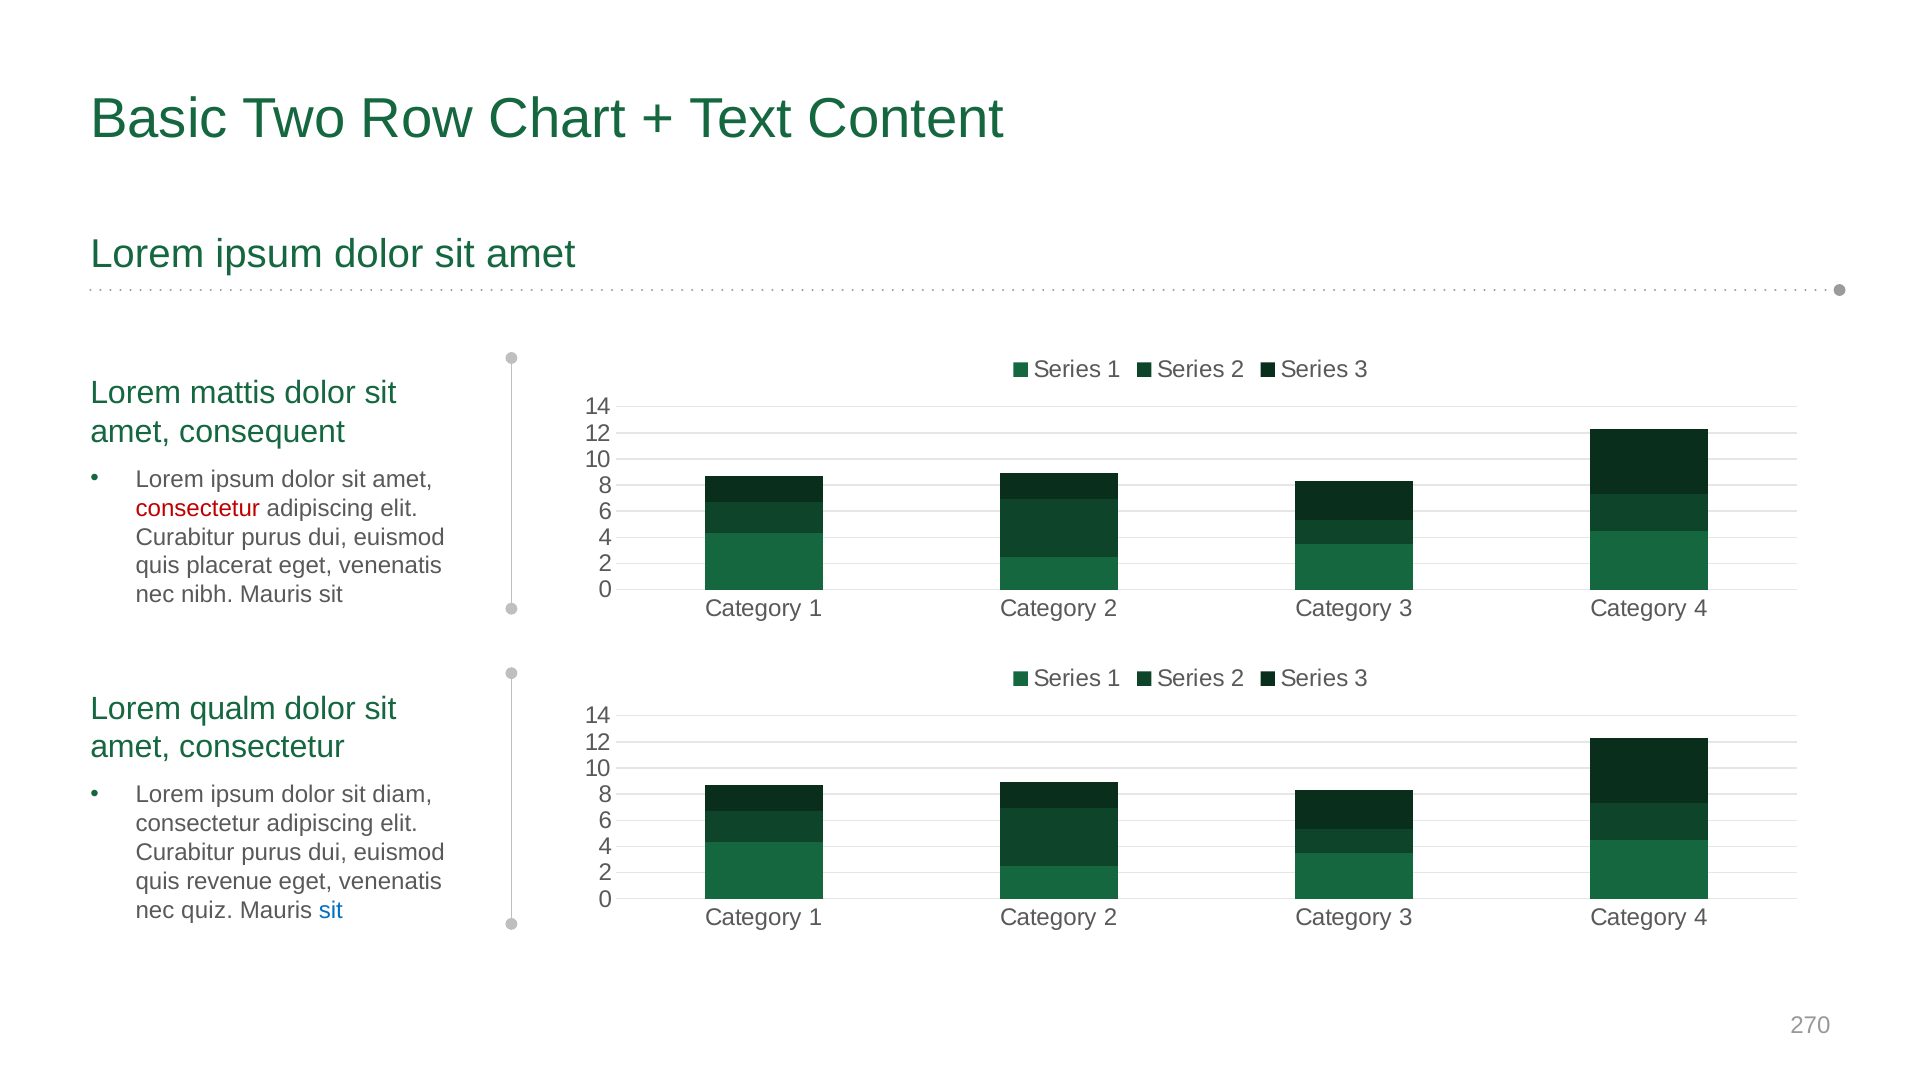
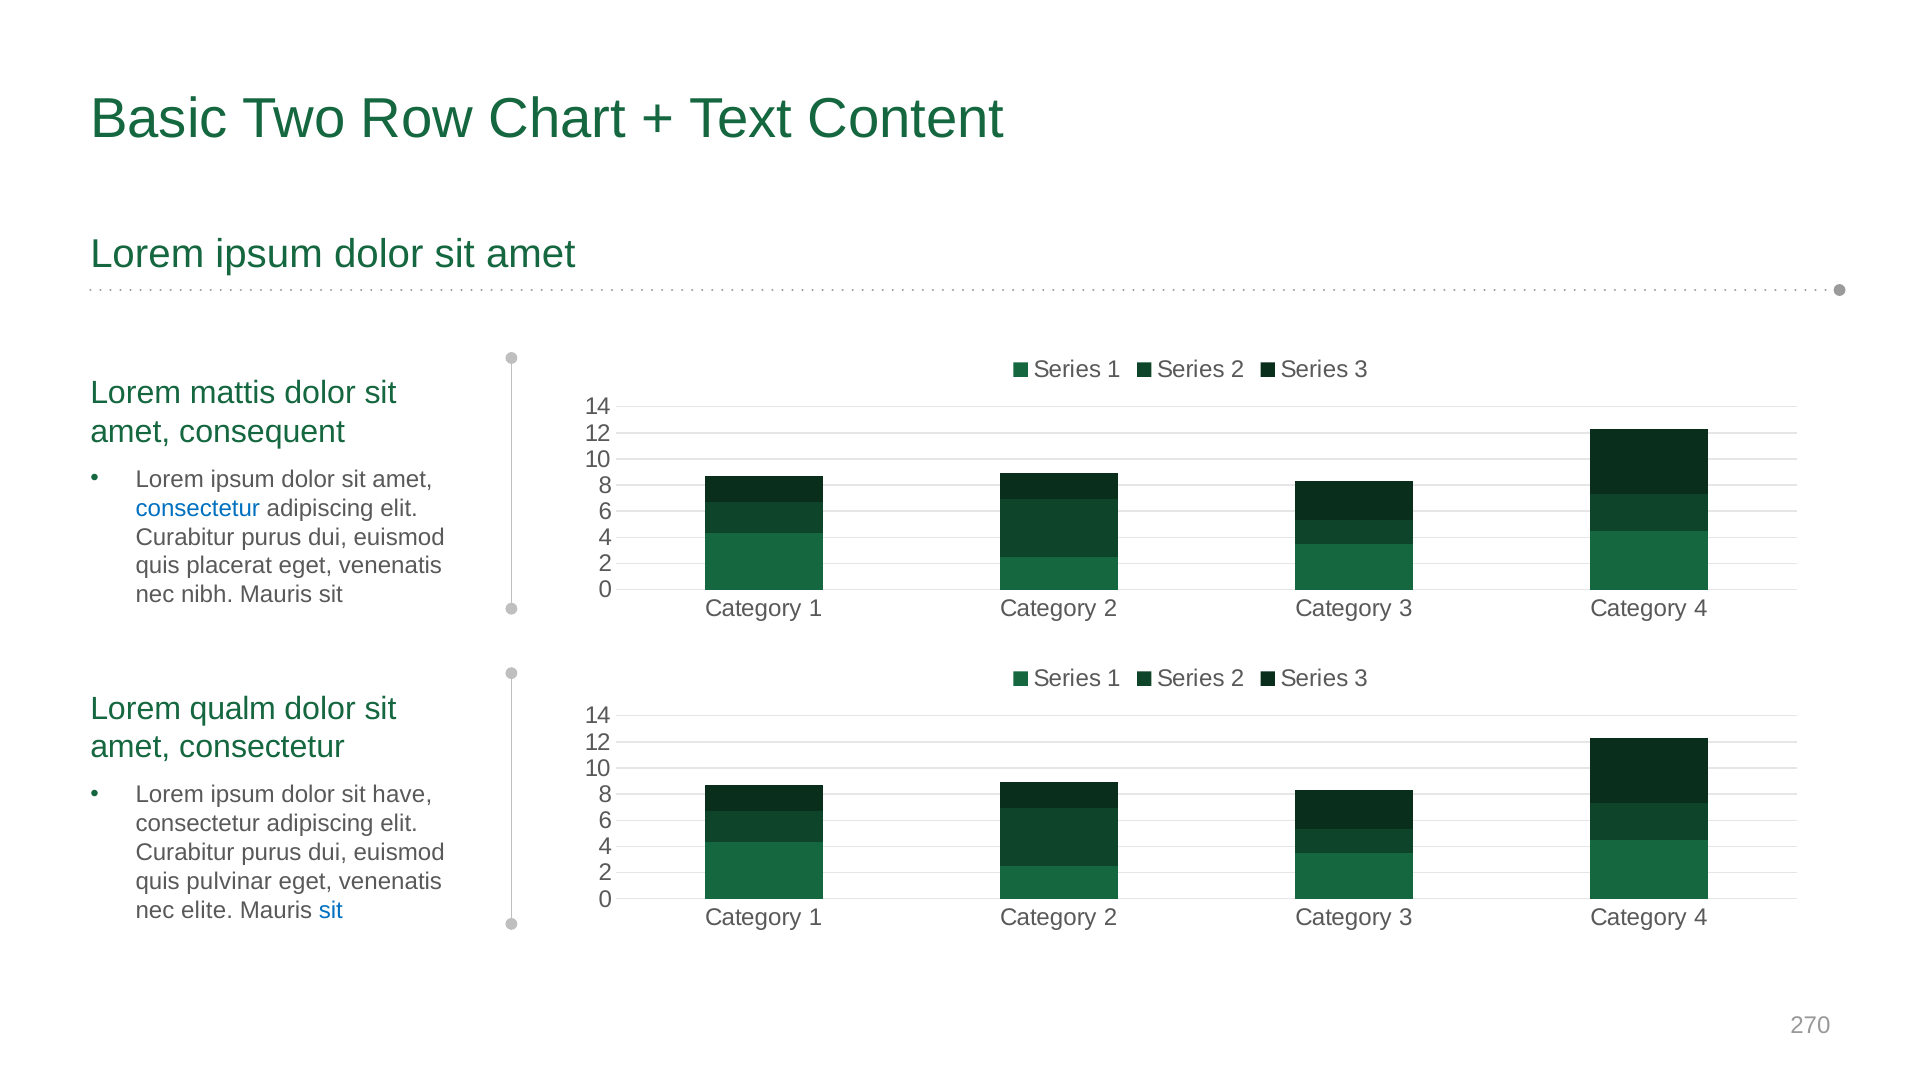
consectetur colour: red -> blue (198, 508)
diam: diam -> have (402, 795)
revenue: revenue -> pulvinar (229, 882)
quiz: quiz -> elite (207, 911)
